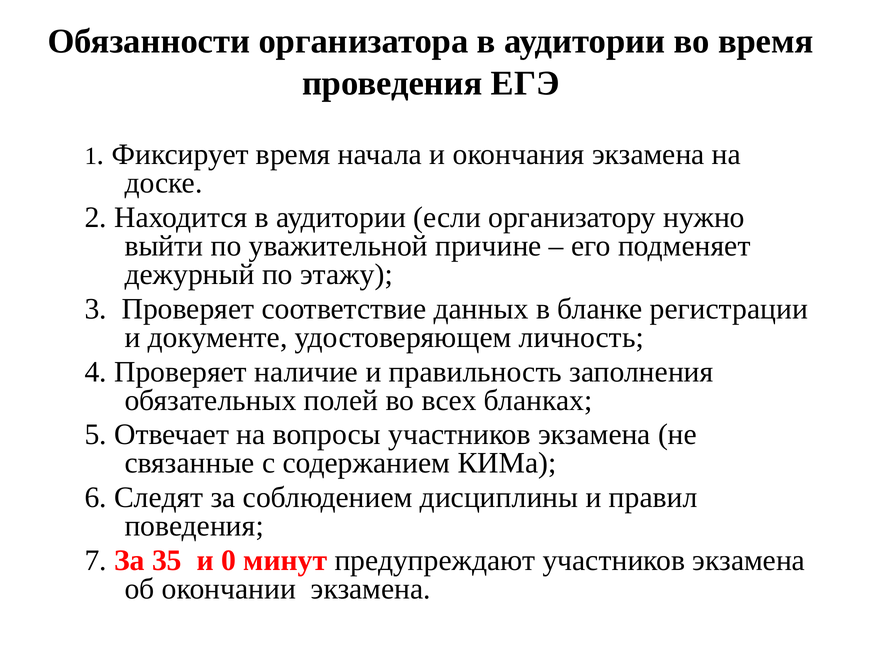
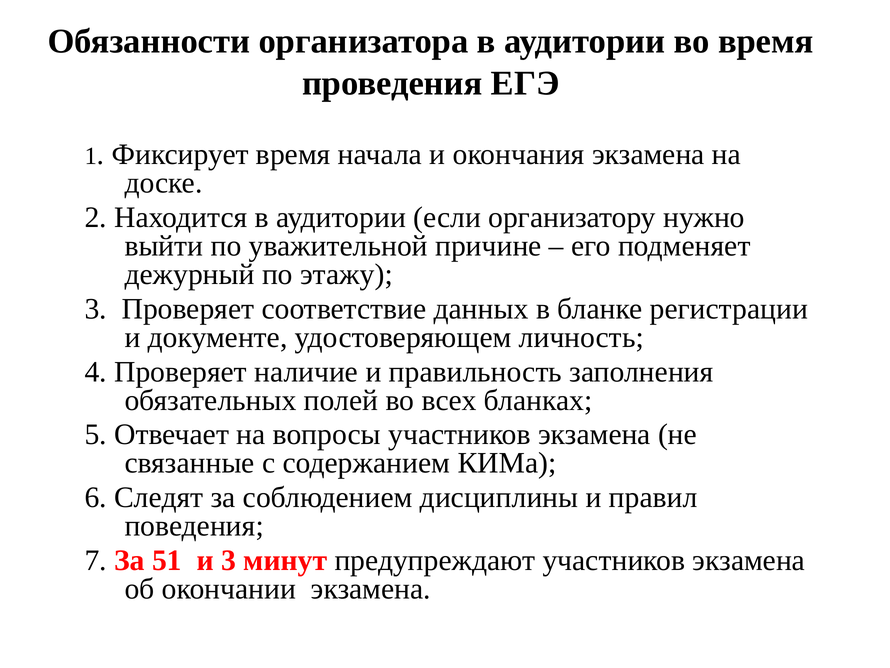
35: 35 -> 51 (167, 560)
и 0: 0 -> 3 (229, 560)
